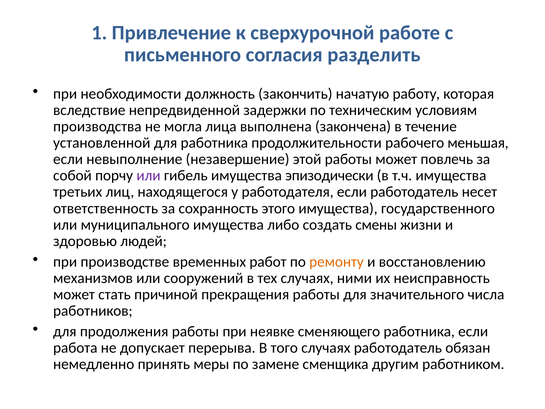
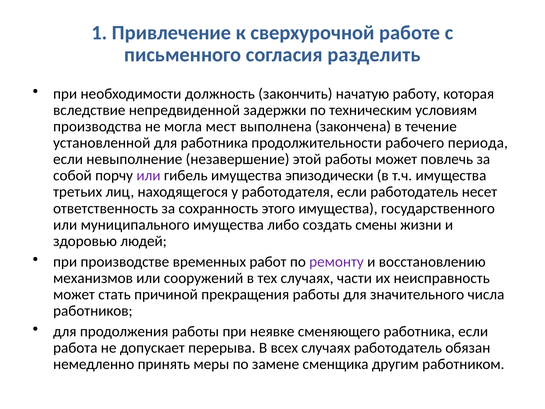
лица: лица -> мест (221, 126)
меньшая: меньшая -> периода (478, 143)
ремонту colour: orange -> purple (336, 262)
ними: ними -> части (354, 278)
того: того -> всех (284, 348)
